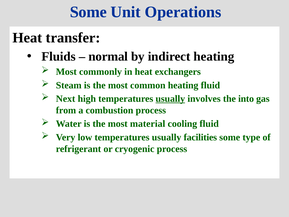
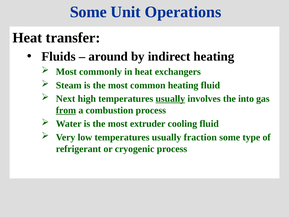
normal: normal -> around (108, 56)
from underline: none -> present (66, 110)
material: material -> extruder (148, 124)
facilities: facilities -> fraction (200, 137)
